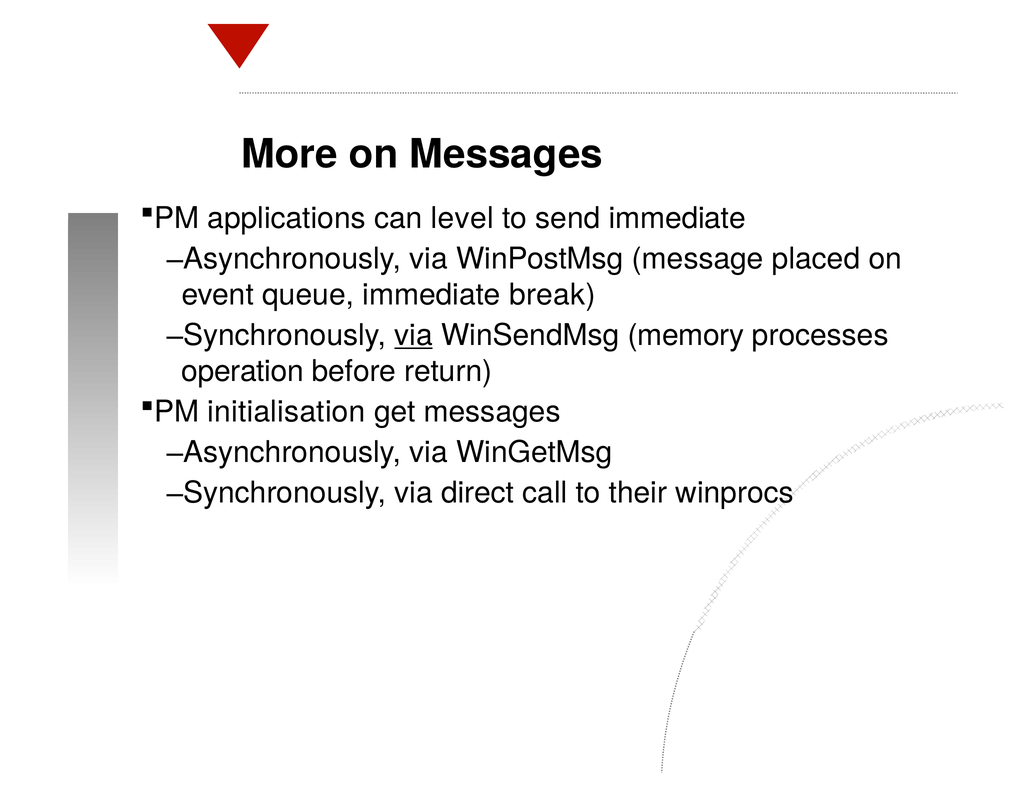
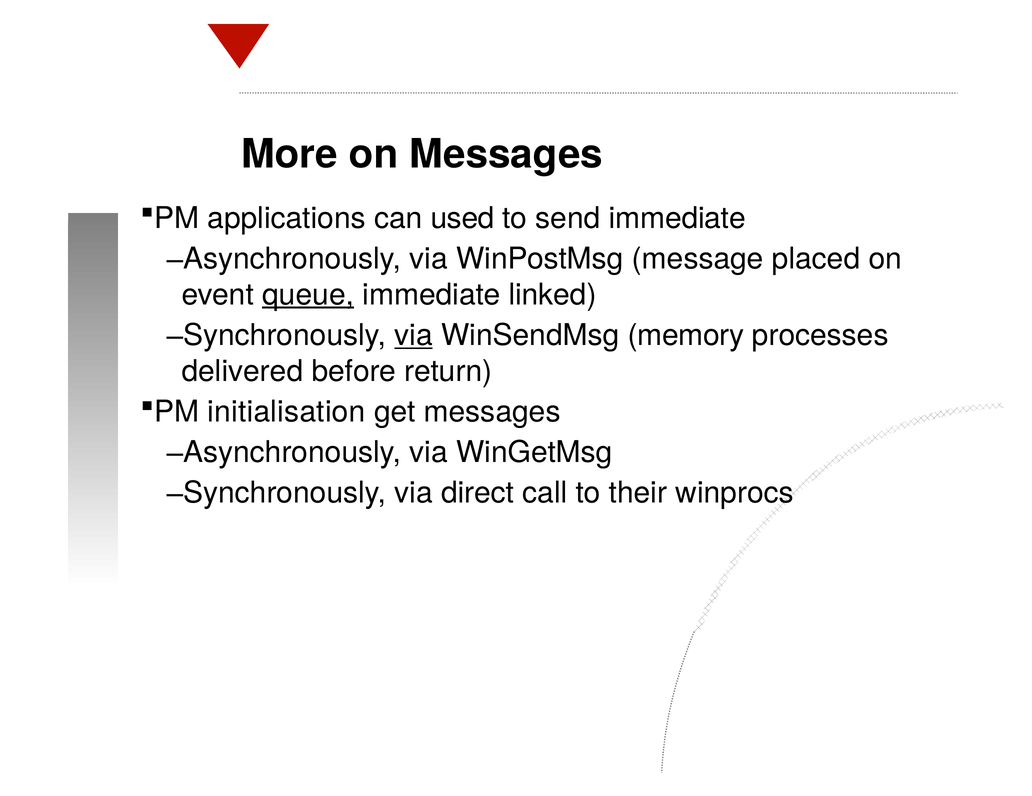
level: level -> used (463, 218)
queue underline: none -> present (308, 294)
break: break -> linked (553, 294)
operation: operation -> delivered (242, 371)
